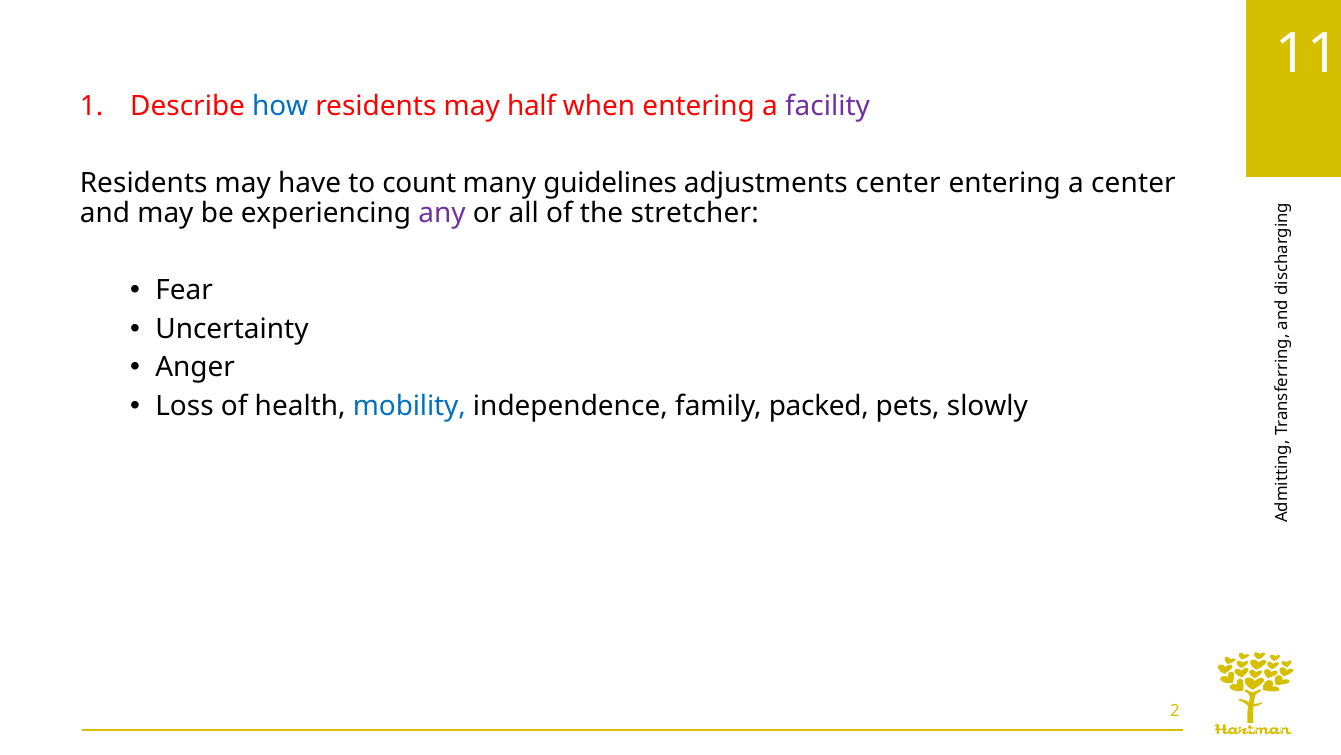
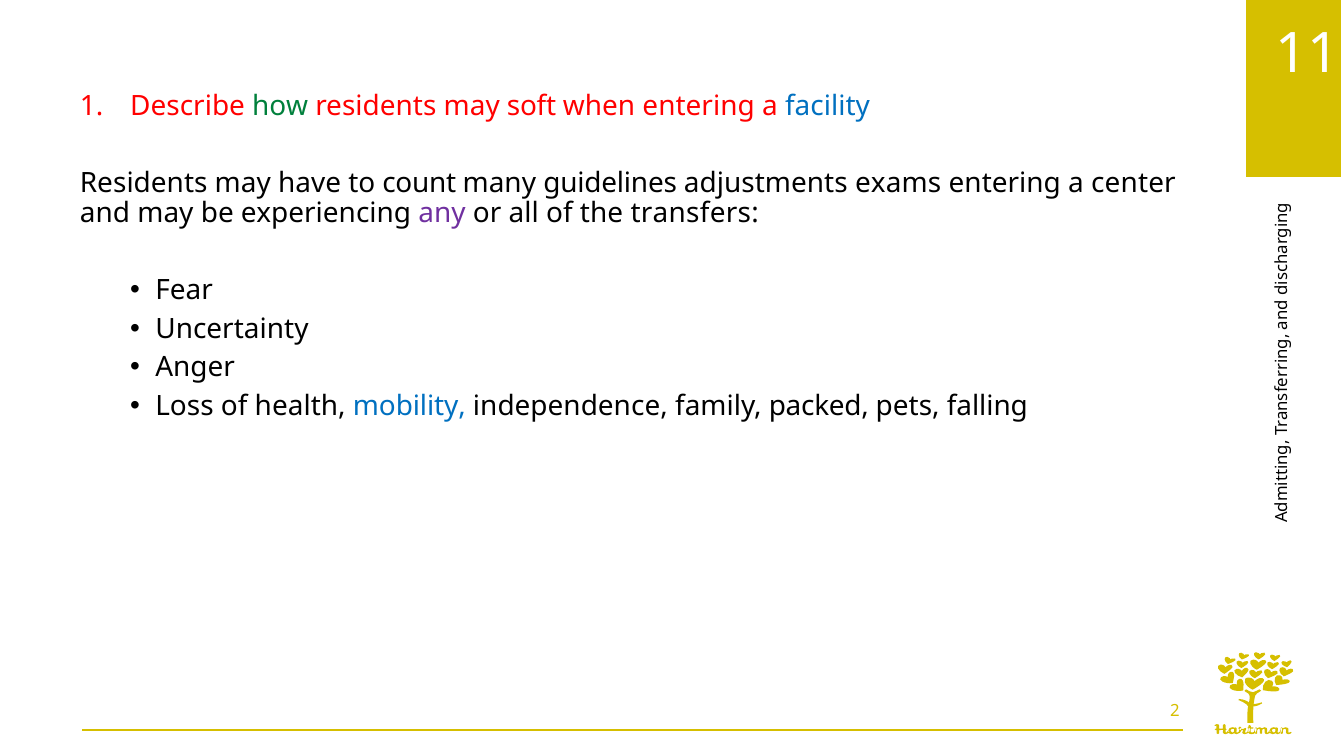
how colour: blue -> green (280, 106)
half: half -> soft (532, 106)
facility colour: purple -> blue (828, 106)
adjustments center: center -> exams (898, 183)
stretcher: stretcher -> transfers (695, 213)
slowly: slowly -> falling (987, 406)
